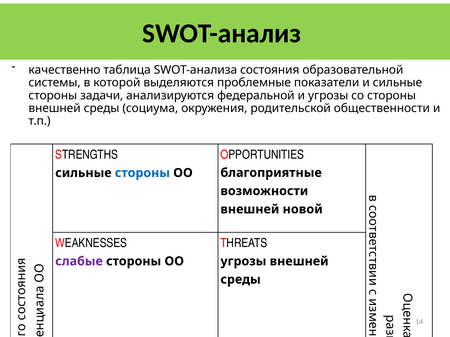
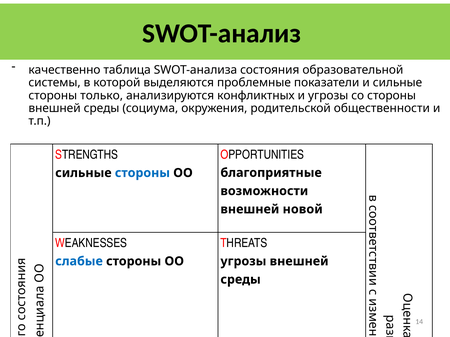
задачи: задачи -> только (102, 96)
федеральной: федеральной -> конфликтных (256, 96)
слабые colour: purple -> blue (79, 262)
